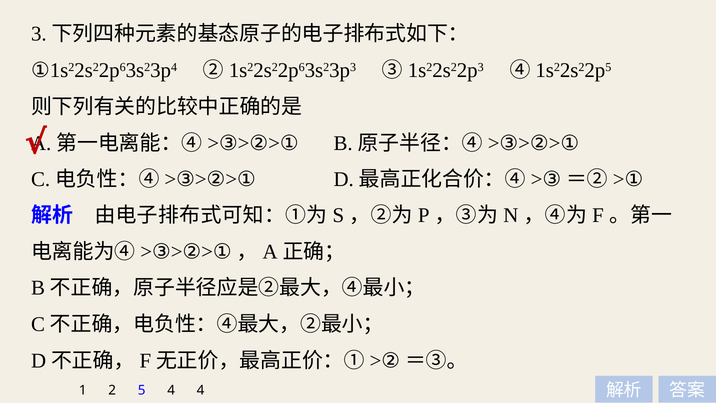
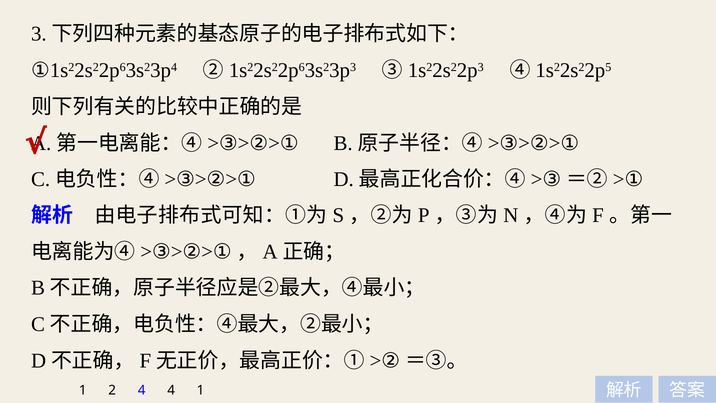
2 5: 5 -> 4 (142, 390)
4 4: 4 -> 1 (201, 390)
